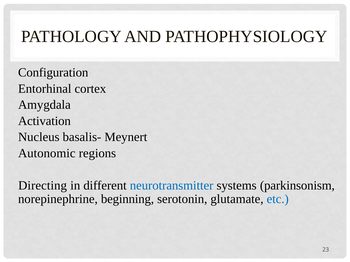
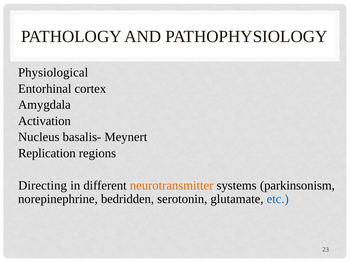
Configuration: Configuration -> Physiological (53, 73)
Autonomic: Autonomic -> Replication (47, 153)
neurotransmitter colour: blue -> orange (172, 186)
beginning: beginning -> bedridden (127, 199)
